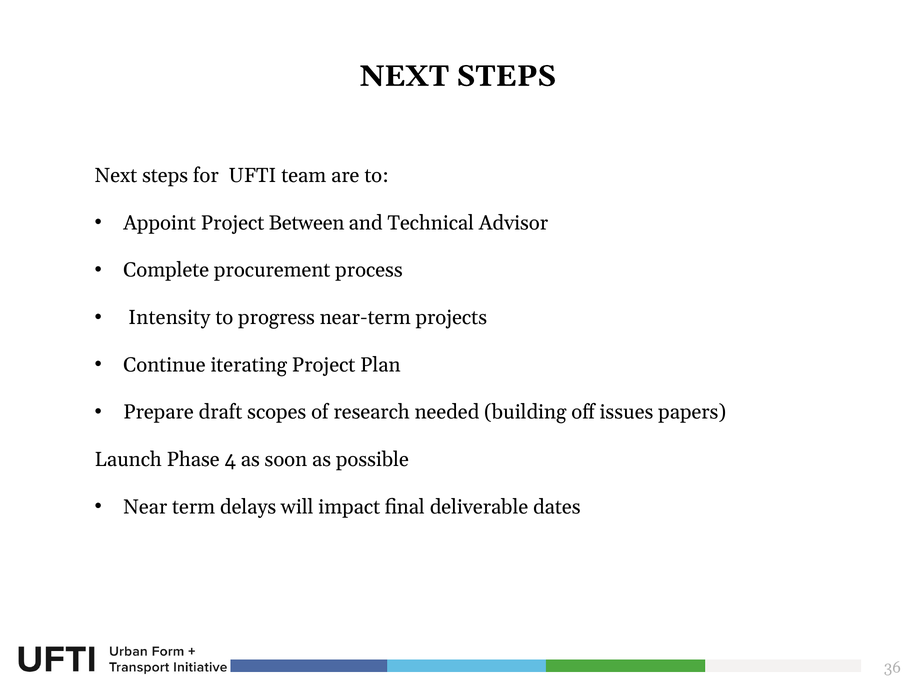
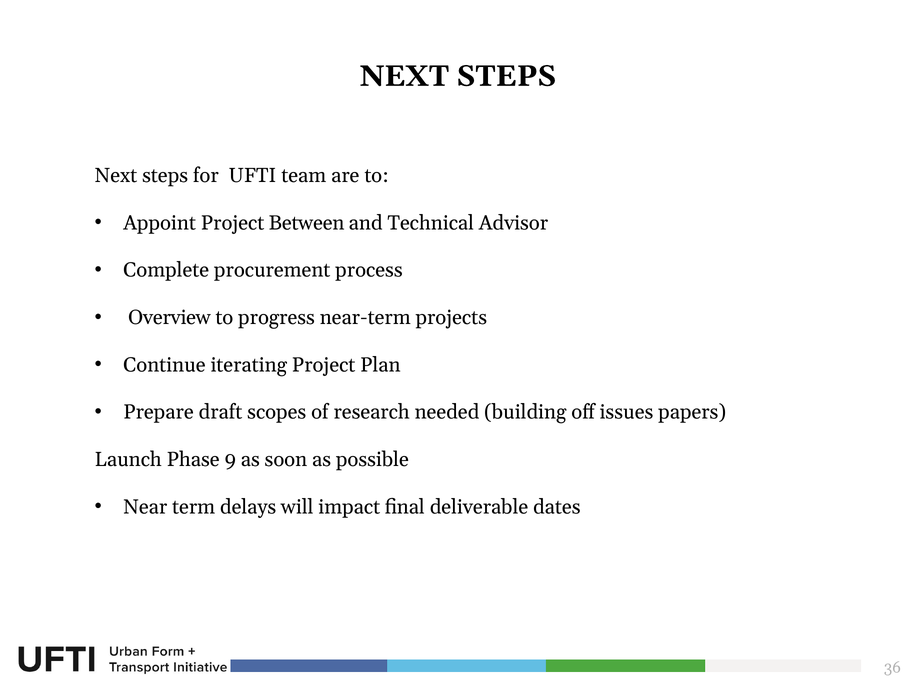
Intensity: Intensity -> Overview (169, 318)
4: 4 -> 9 (230, 460)
